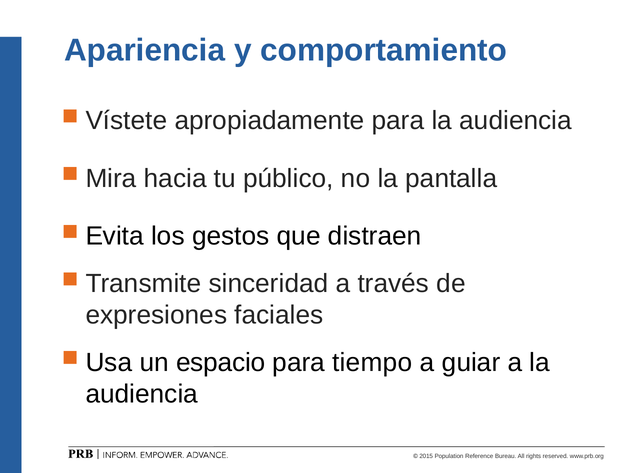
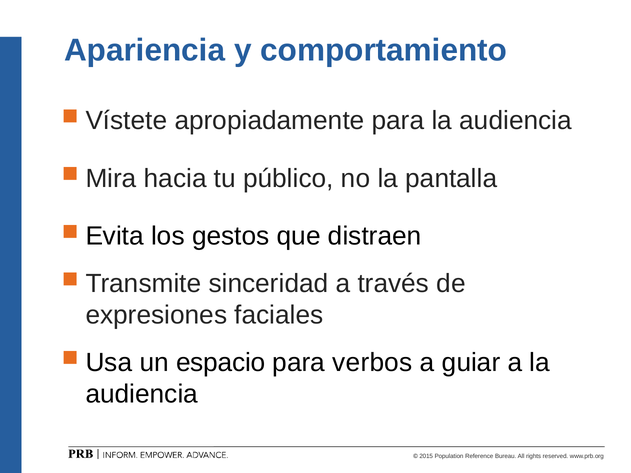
tiempo: tiempo -> verbos (372, 363)
